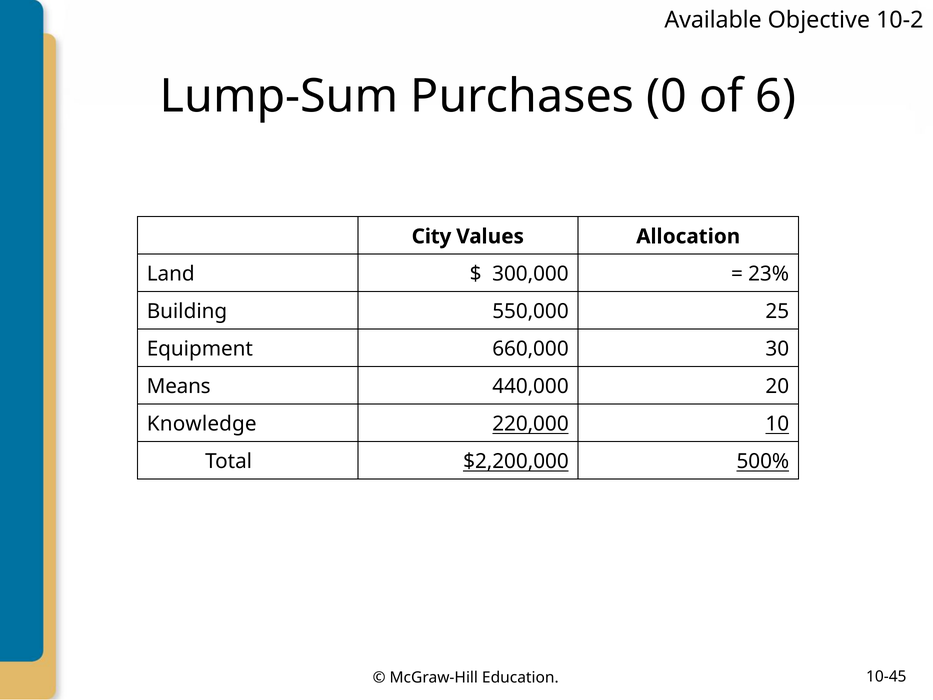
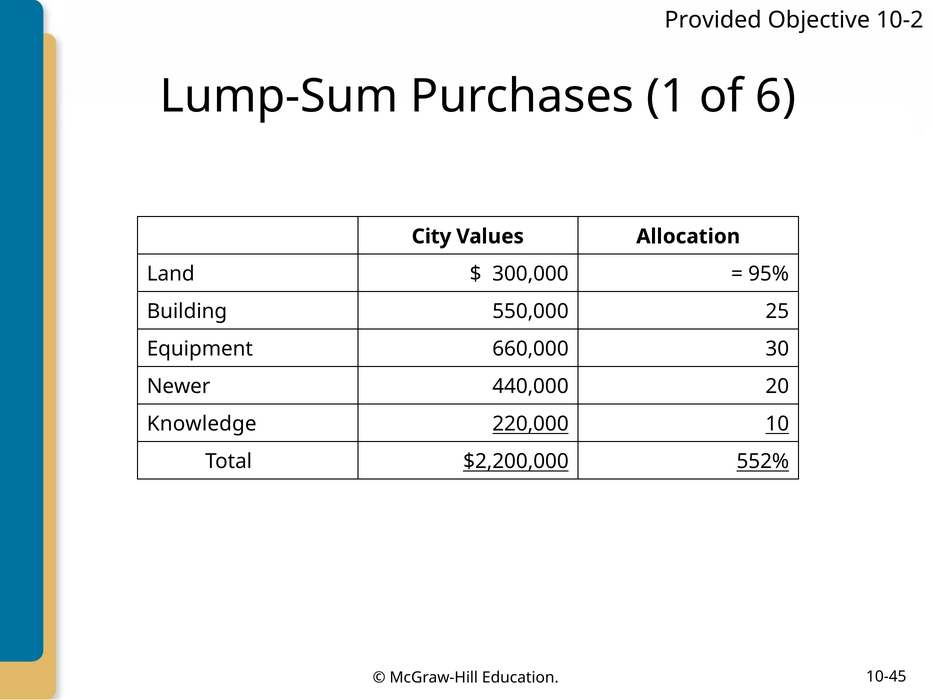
Available: Available -> Provided (713, 20)
0: 0 -> 1 (667, 97)
23%: 23% -> 95% (769, 274)
Means: Means -> Newer (179, 386)
500%: 500% -> 552% (763, 461)
